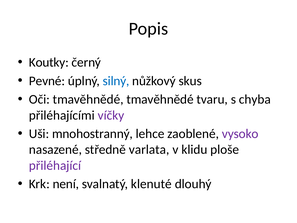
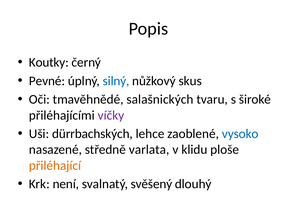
tmavěhnědé tmavěhnědé: tmavěhnědé -> salašnických (160, 99)
chyba: chyba -> široké (255, 99)
mnohostranný: mnohostranný -> dürrbachských (92, 134)
vysoko colour: purple -> blue (240, 134)
přiléhající colour: purple -> orange (55, 165)
klenuté: klenuté -> svěšený (151, 184)
